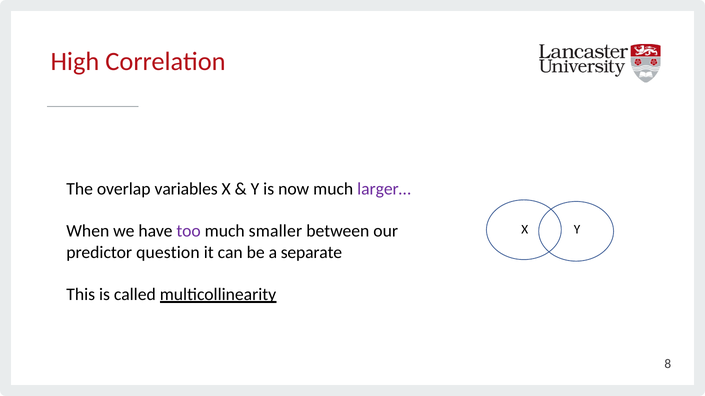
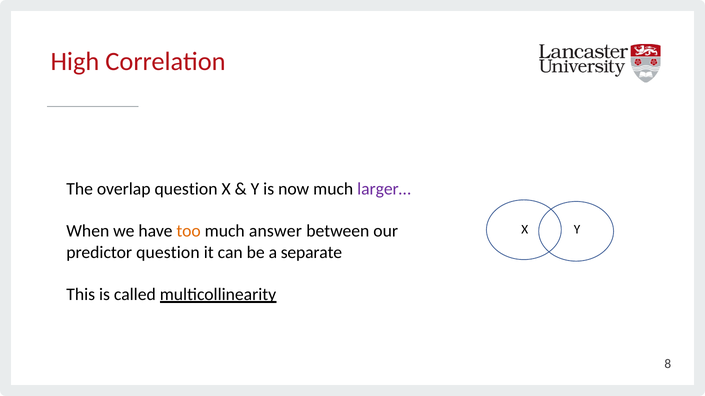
overlap variables: variables -> question (186, 189)
too colour: purple -> orange (189, 231)
smaller: smaller -> answer (275, 231)
